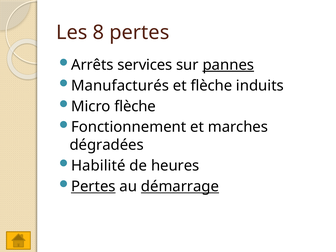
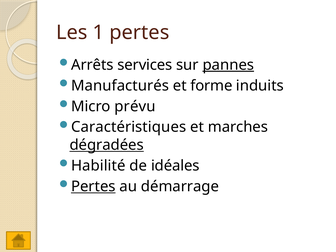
8: 8 -> 1 (98, 32)
et flèche: flèche -> forme (211, 86)
Micro flèche: flèche -> prévu (135, 106)
Fonctionnement: Fonctionnement -> Caractéristiques (129, 127)
dégradées underline: none -> present (107, 145)
heures: heures -> idéales (175, 166)
démarrage underline: present -> none (180, 186)
